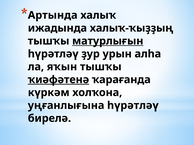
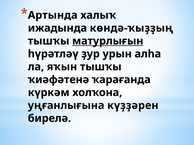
халыҡ-ҡыҙҙың: халыҡ-ҡыҙҙың -> көндә-ҡыҙҙың (131, 28)
ҡиәфәтенә underline: present -> none (58, 80)
уңғанлығына һүрәтләү: һүрәтләү -> күҙҙәрен (133, 106)
